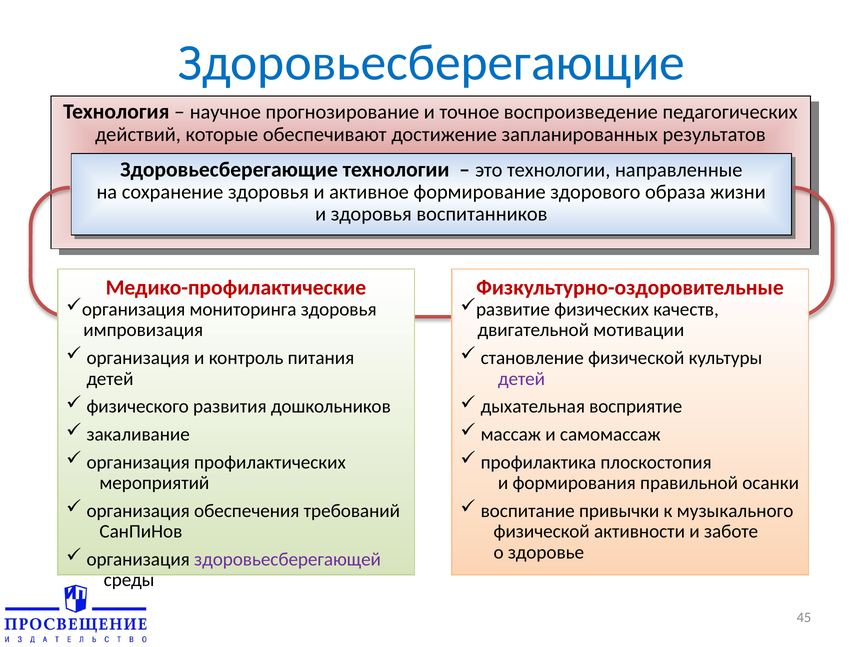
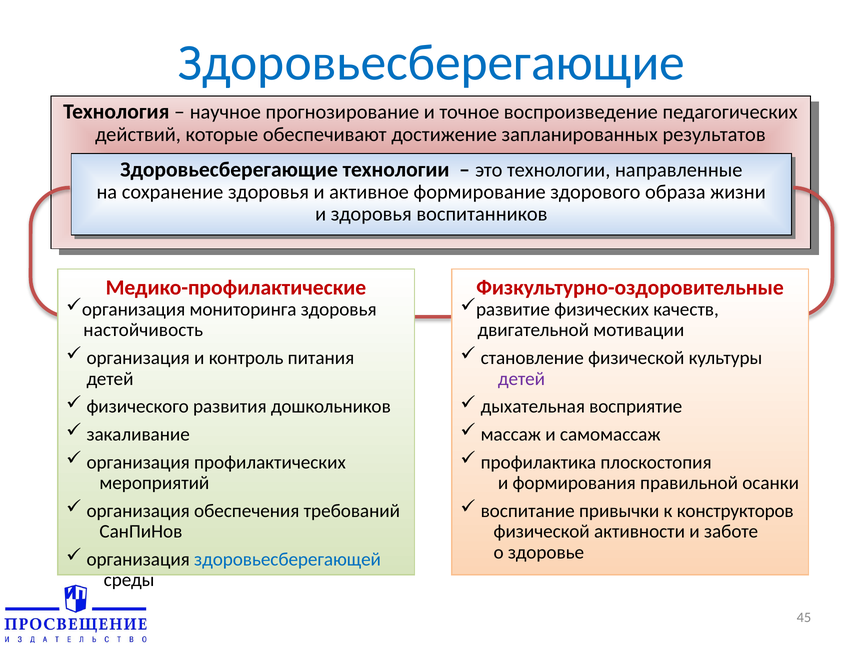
импровизация: импровизация -> настойчивость (143, 330)
музыкального: музыкального -> конструкторов (735, 511)
здоровьесберегающей colour: purple -> blue (288, 560)
